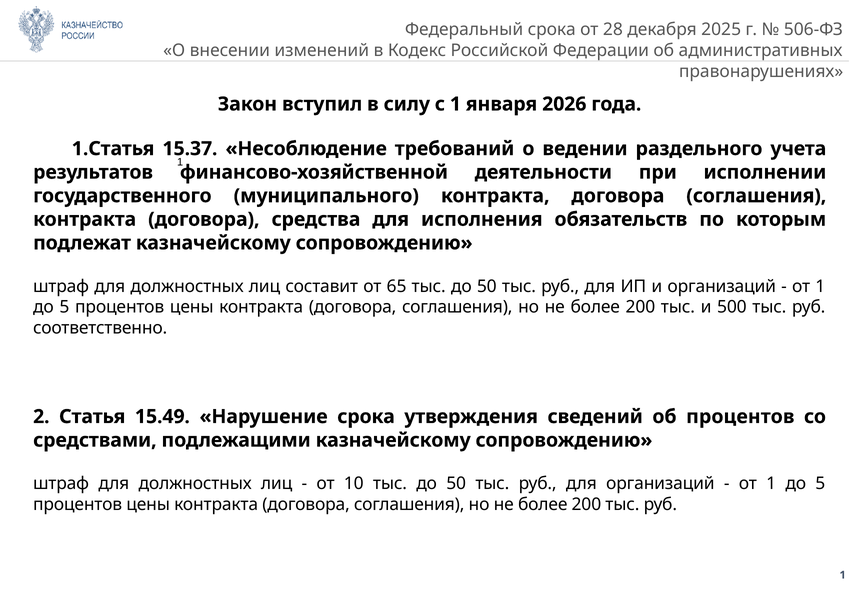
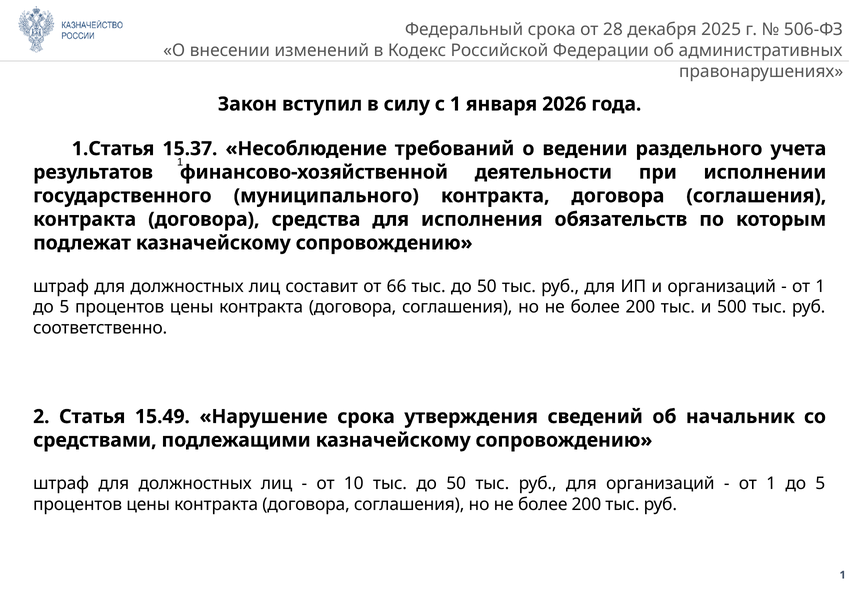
65: 65 -> 66 (397, 286)
об процентов: процентов -> начальник (740, 416)
